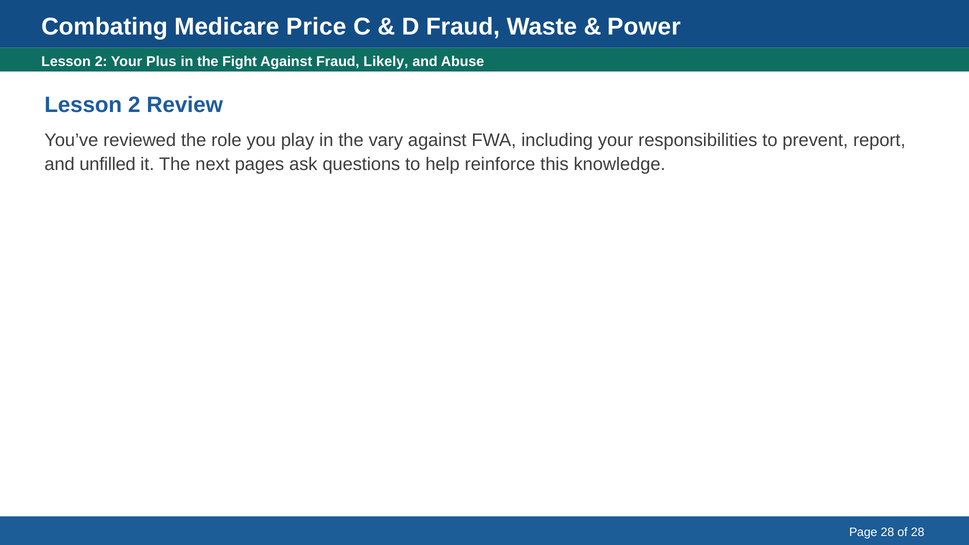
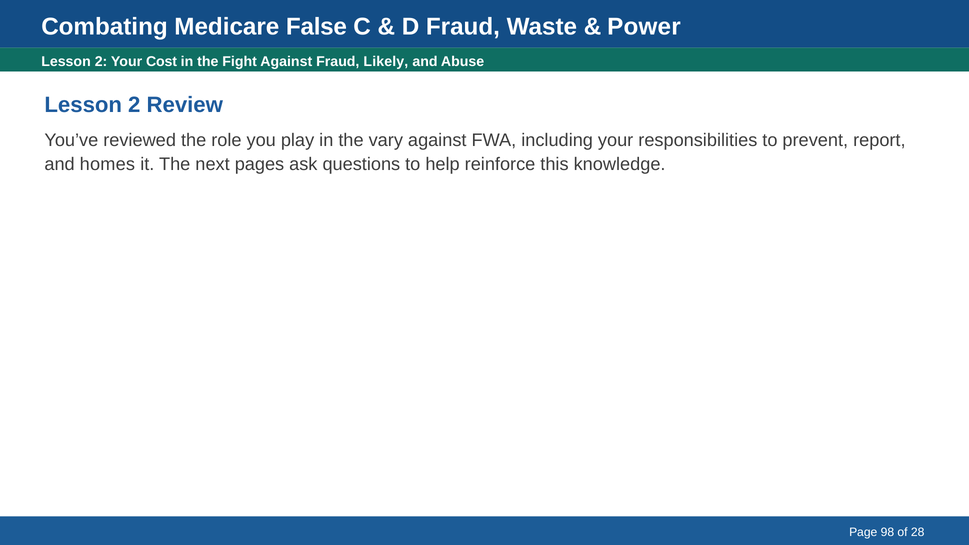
Price: Price -> False (316, 27)
Plus: Plus -> Cost (161, 61)
unfilled: unfilled -> homes (107, 164)
Page 28: 28 -> 98 (887, 532)
